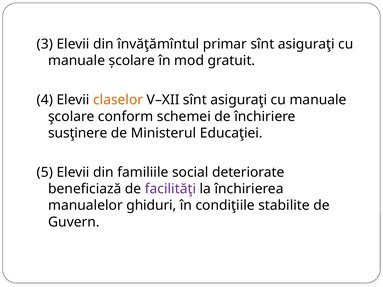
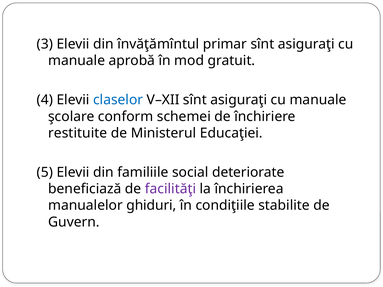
școlare: școlare -> aprobă (132, 61)
claselor colour: orange -> blue (118, 100)
susţinere: susţinere -> restituite (78, 133)
